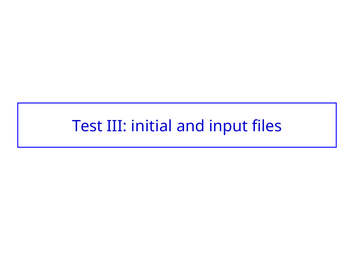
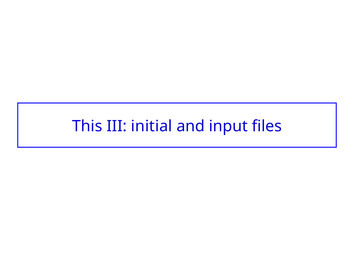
Test: Test -> This (87, 126)
